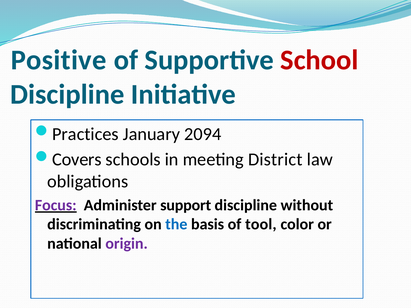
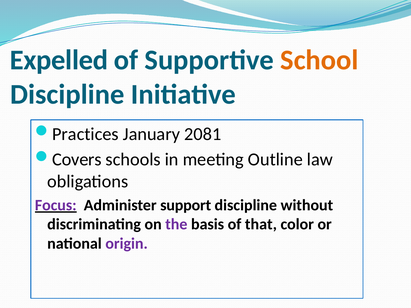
Positive: Positive -> Expelled (59, 60)
School colour: red -> orange (319, 60)
2094: 2094 -> 2081 (203, 134)
District: District -> Outline (275, 160)
the colour: blue -> purple (176, 224)
tool: tool -> that (261, 224)
